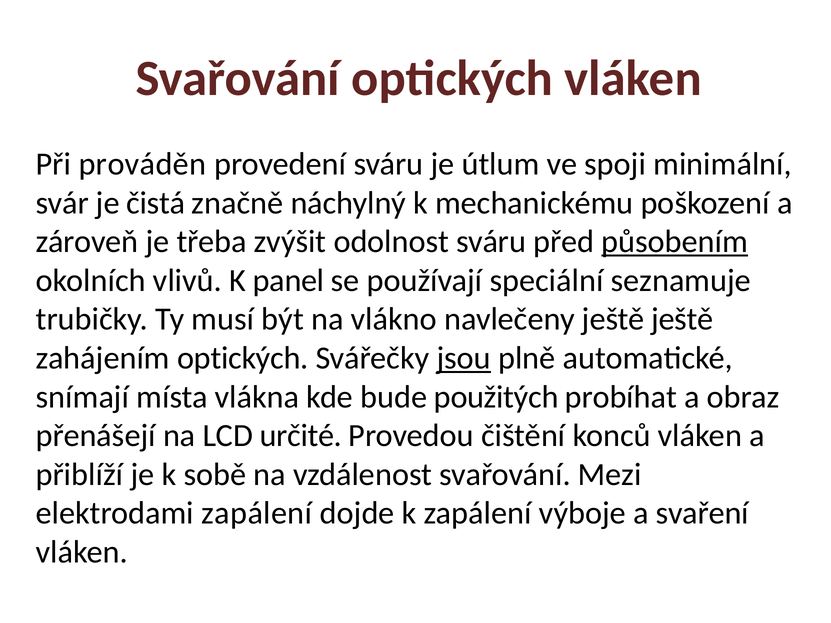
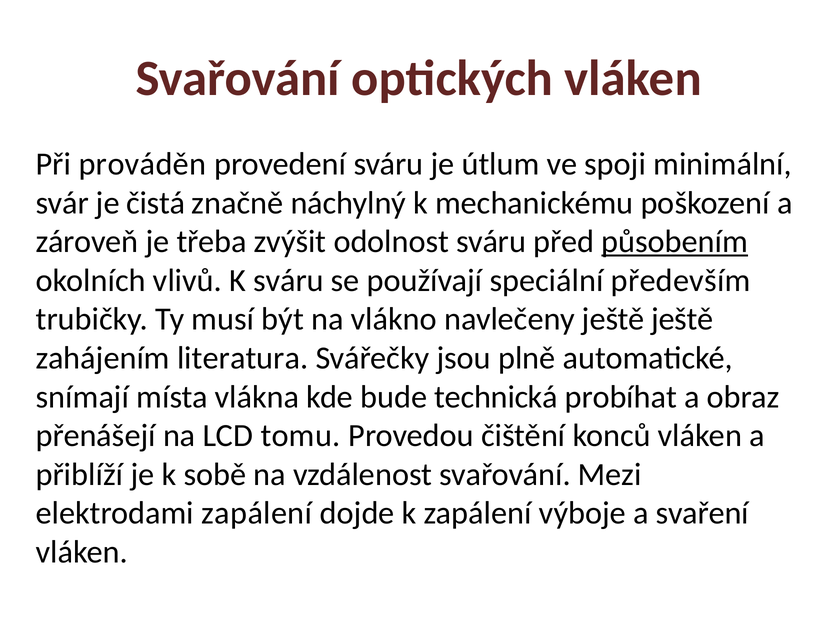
K panel: panel -> sváru (288, 281)
seznamuje: seznamuje -> především (681, 281)
zahájením optických: optických -> literatura (243, 358)
jsou underline: present -> none (464, 358)
použitých: použitých -> technická (496, 397)
určité: určité -> tomu (301, 436)
